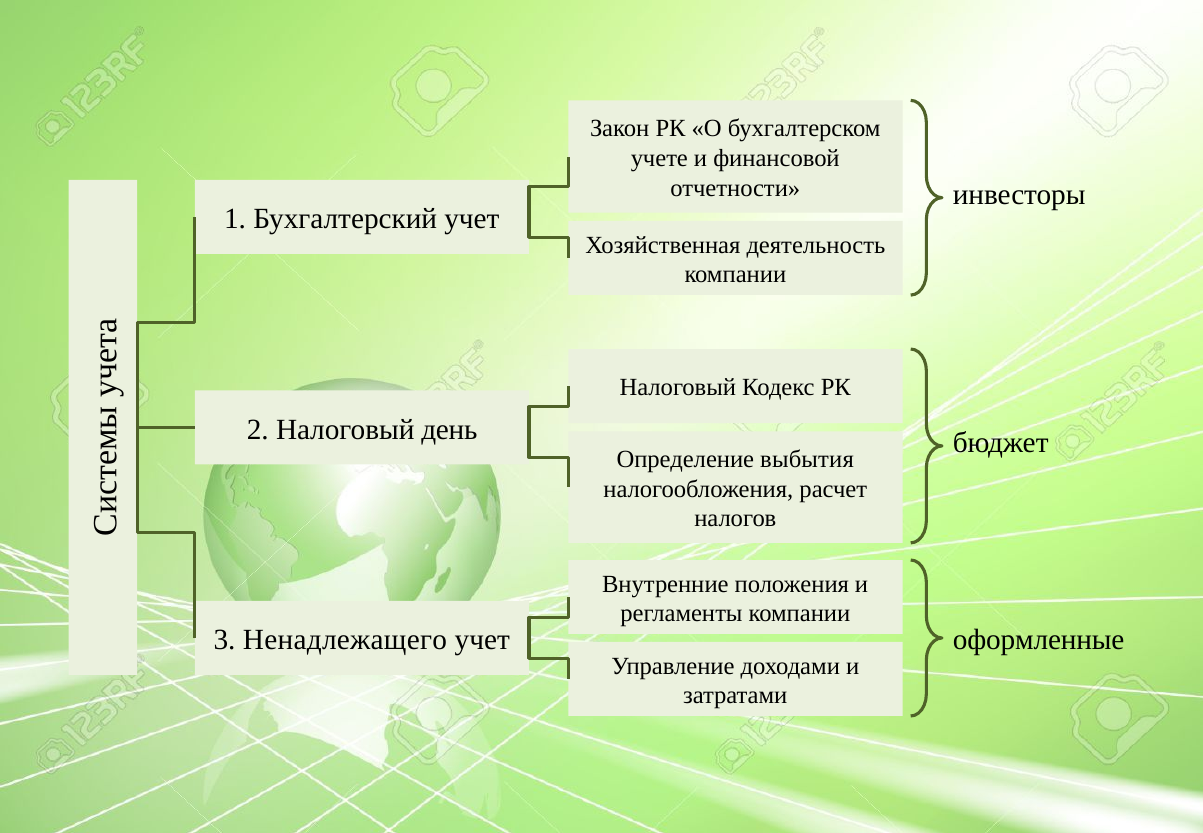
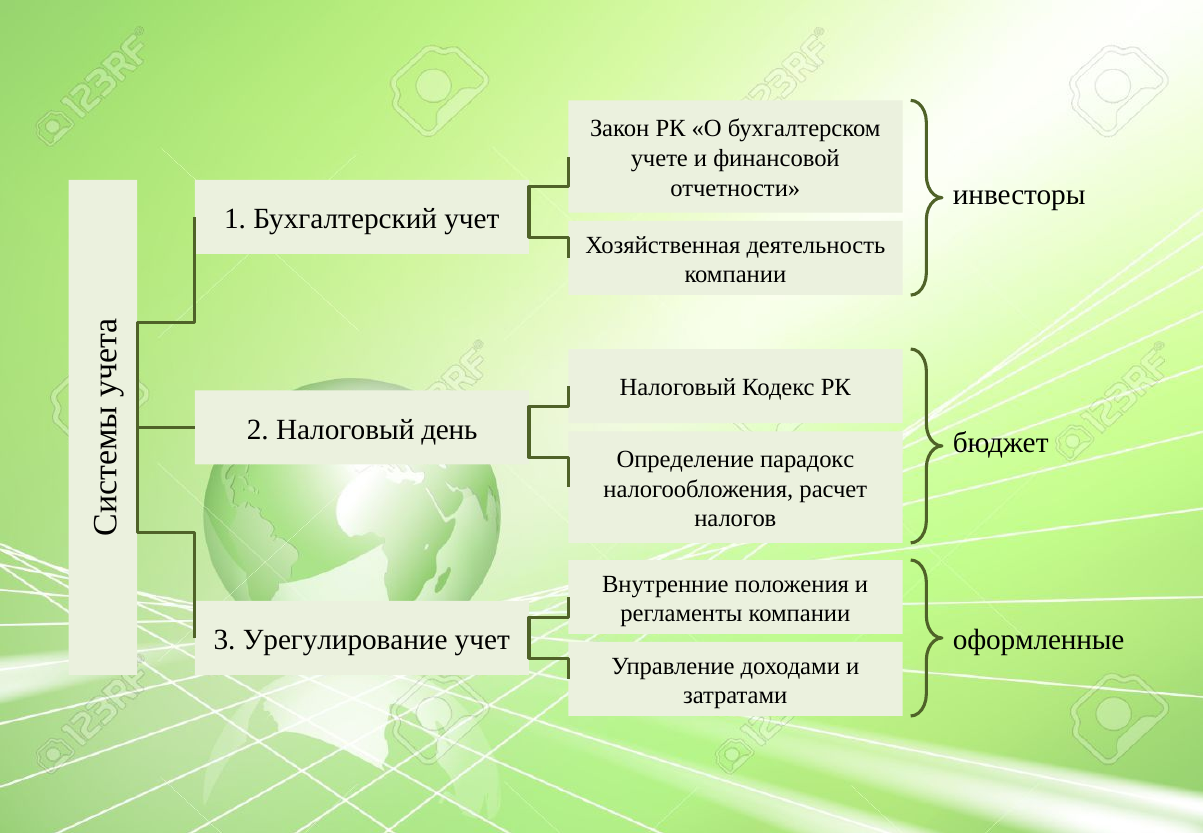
выбытия: выбытия -> парадокс (807, 459)
Ненадлежащего: Ненадлежащего -> Урегулирование (345, 640)
